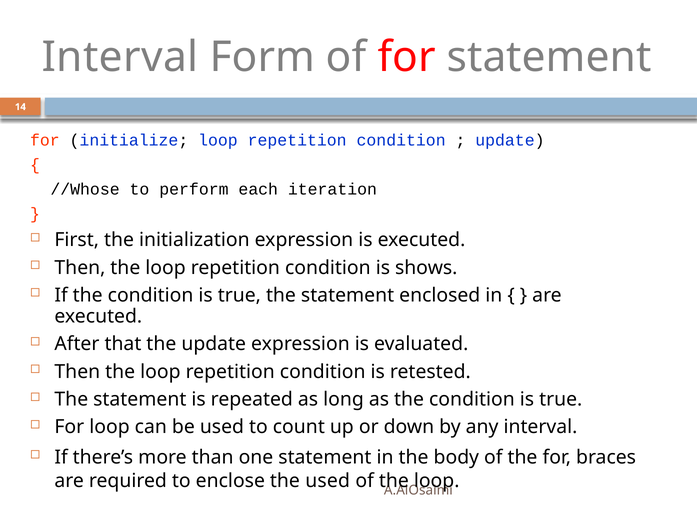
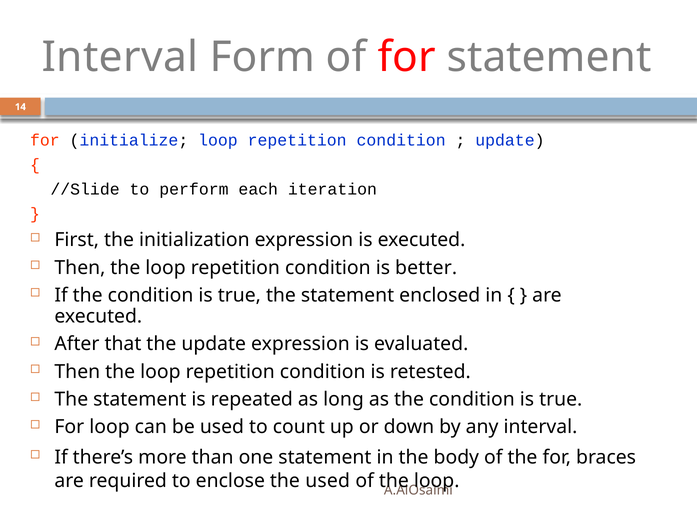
//Whose: //Whose -> //Slide (85, 189)
shows: shows -> better (426, 267)
